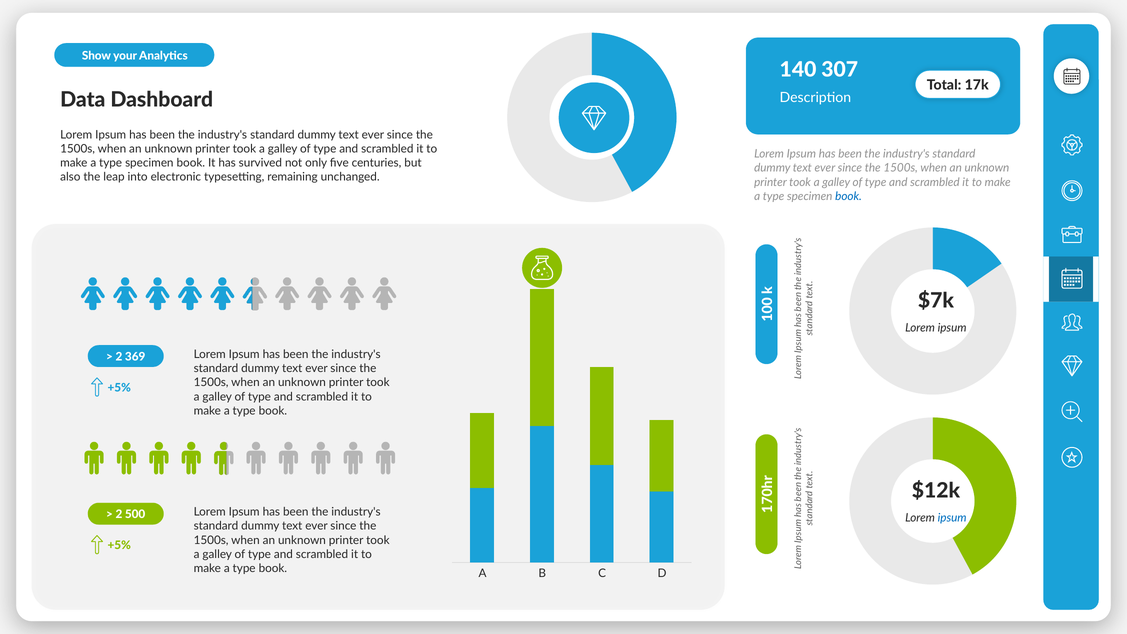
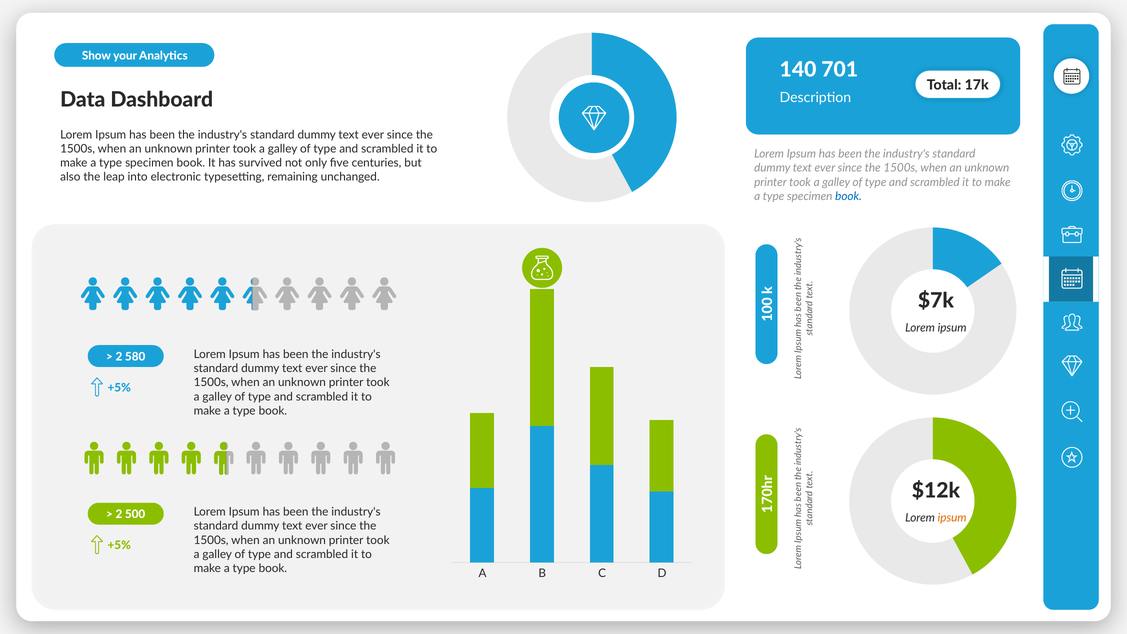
307: 307 -> 701 (840, 70)
369: 369 -> 580 (135, 357)
ipsum colour: blue -> orange (952, 518)
